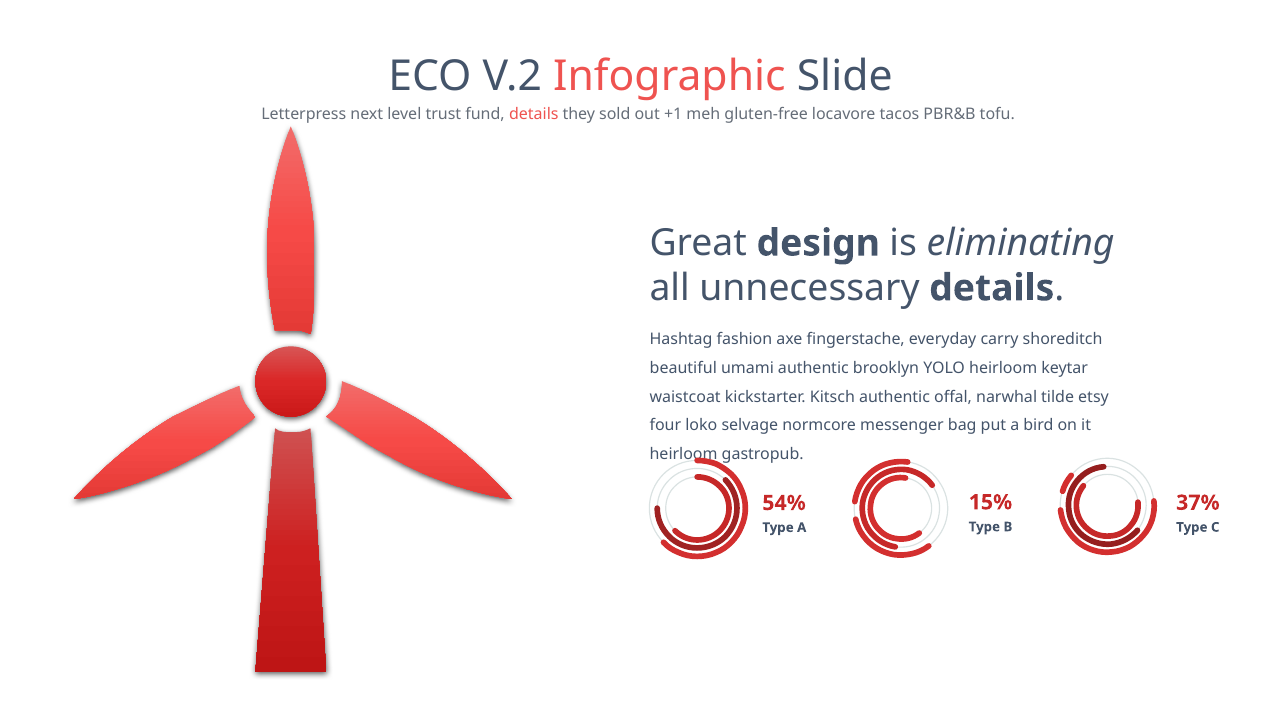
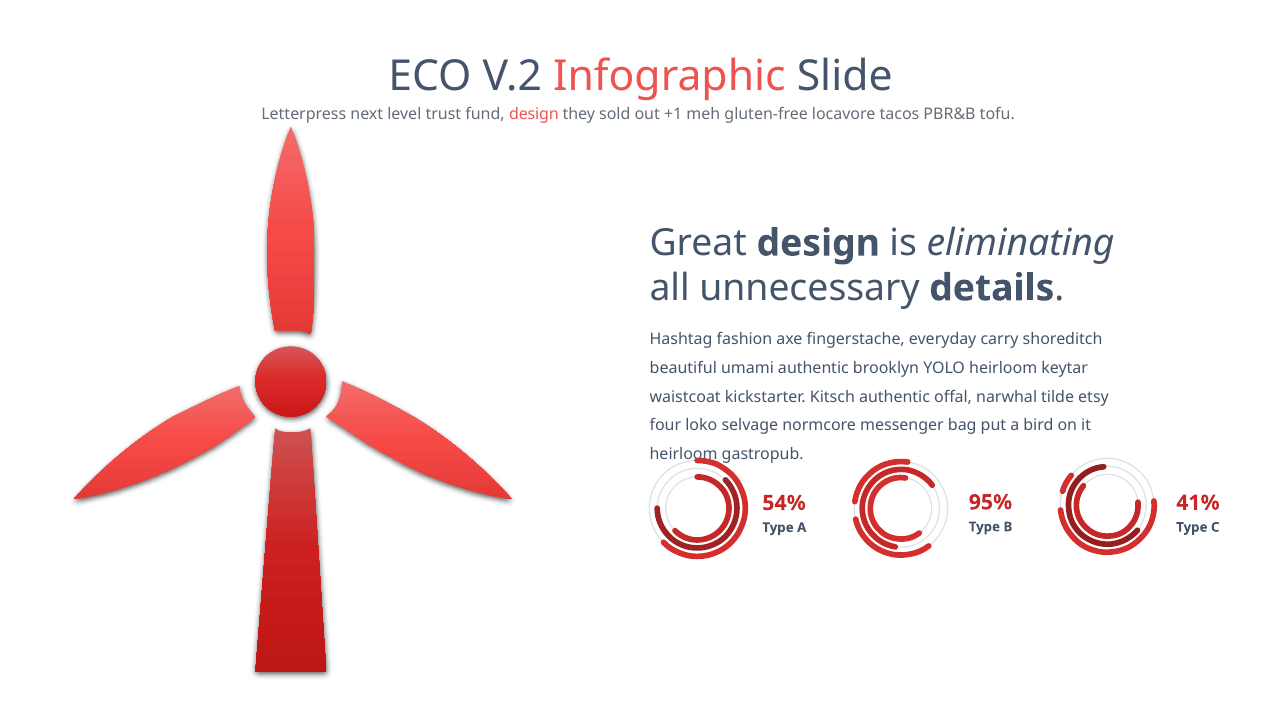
fund details: details -> design (534, 114)
15%: 15% -> 95% (990, 502)
37%: 37% -> 41% (1198, 503)
